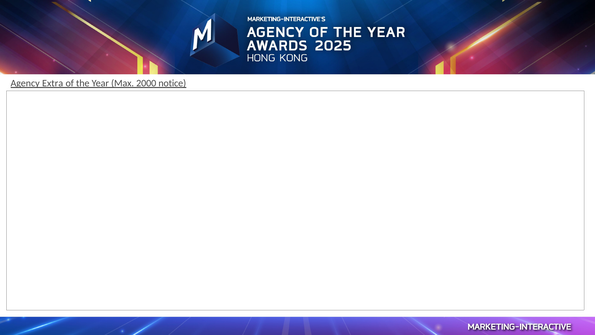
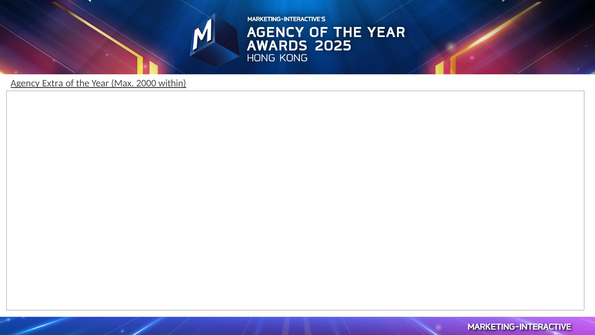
notice: notice -> within (172, 83)
